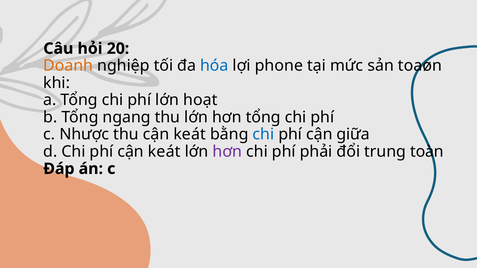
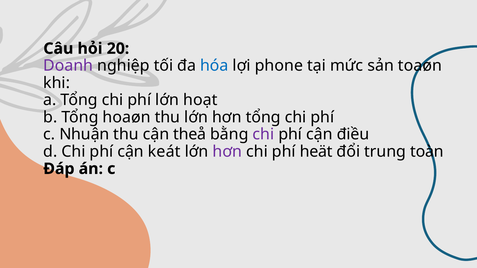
Doanh colour: orange -> purple (68, 66)
ngang: ngang -> hoaøn (127, 117)
Nhược: Nhược -> Nhuận (84, 135)
thu cận keát: keát -> theå (190, 135)
chi colour: blue -> purple (263, 135)
giữa: giữa -> điều (353, 135)
phải: phải -> heät (316, 152)
